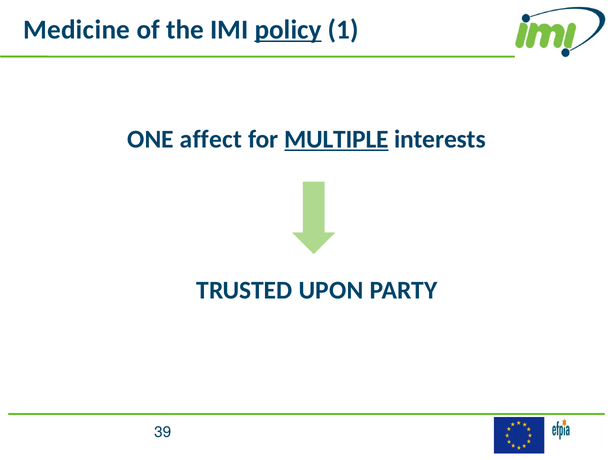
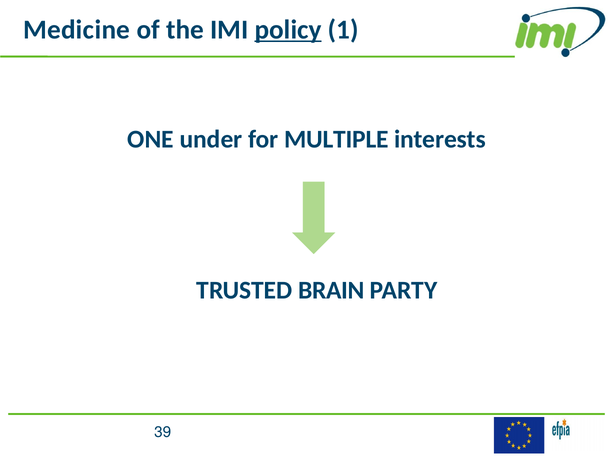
affect: affect -> under (211, 139)
MULTIPLE underline: present -> none (336, 139)
UPON: UPON -> BRAIN (331, 290)
